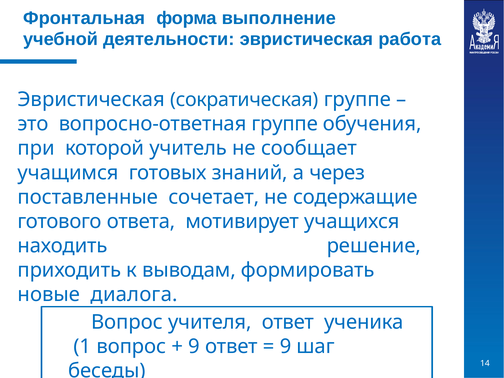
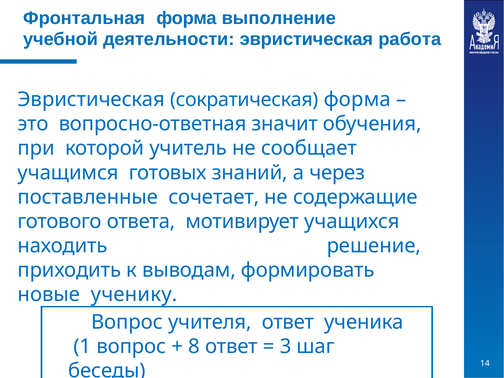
сократическая группе: группе -> форма (357, 100)
вопросно-ответная группе: группе -> значит (285, 124)
диалога: диалога -> ученику (134, 294)
9: 9 -> 8 (194, 347)
9: 9 -> 3 (285, 347)
